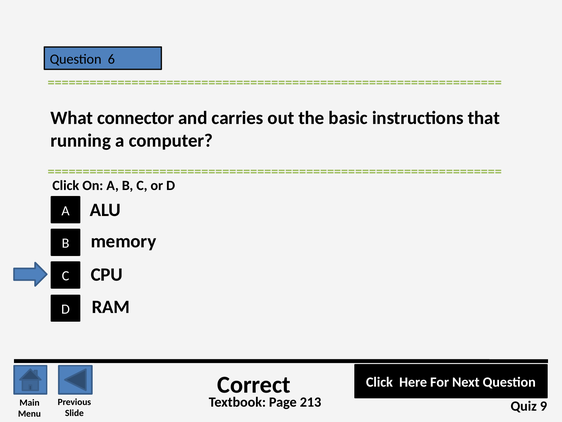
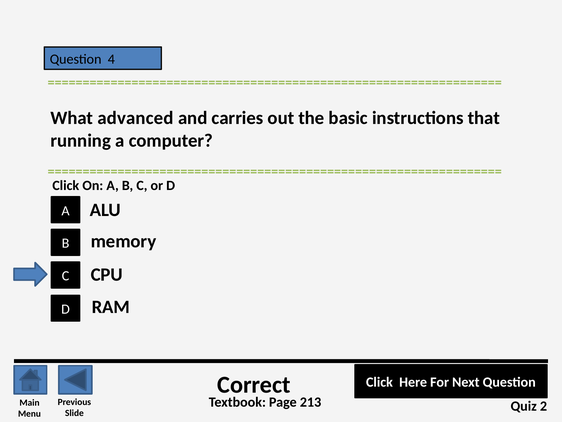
6: 6 -> 4 (111, 59)
connector: connector -> advanced (136, 118)
9: 9 -> 2 (543, 406)
